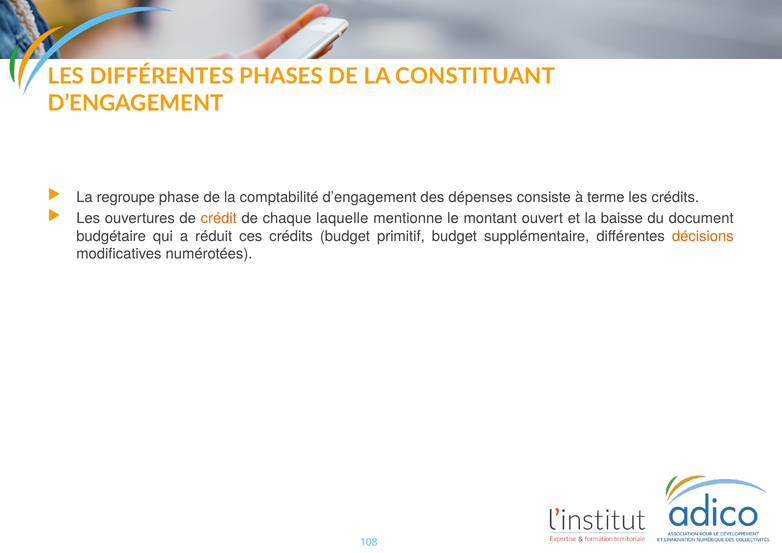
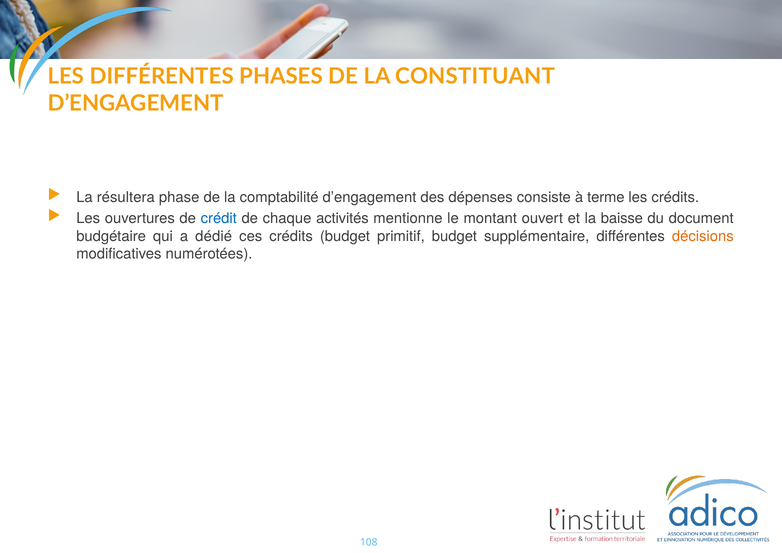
regroupe: regroupe -> résultera (126, 198)
crédit colour: orange -> blue (219, 218)
laquelle: laquelle -> activités (342, 218)
réduit: réduit -> dédié (214, 236)
